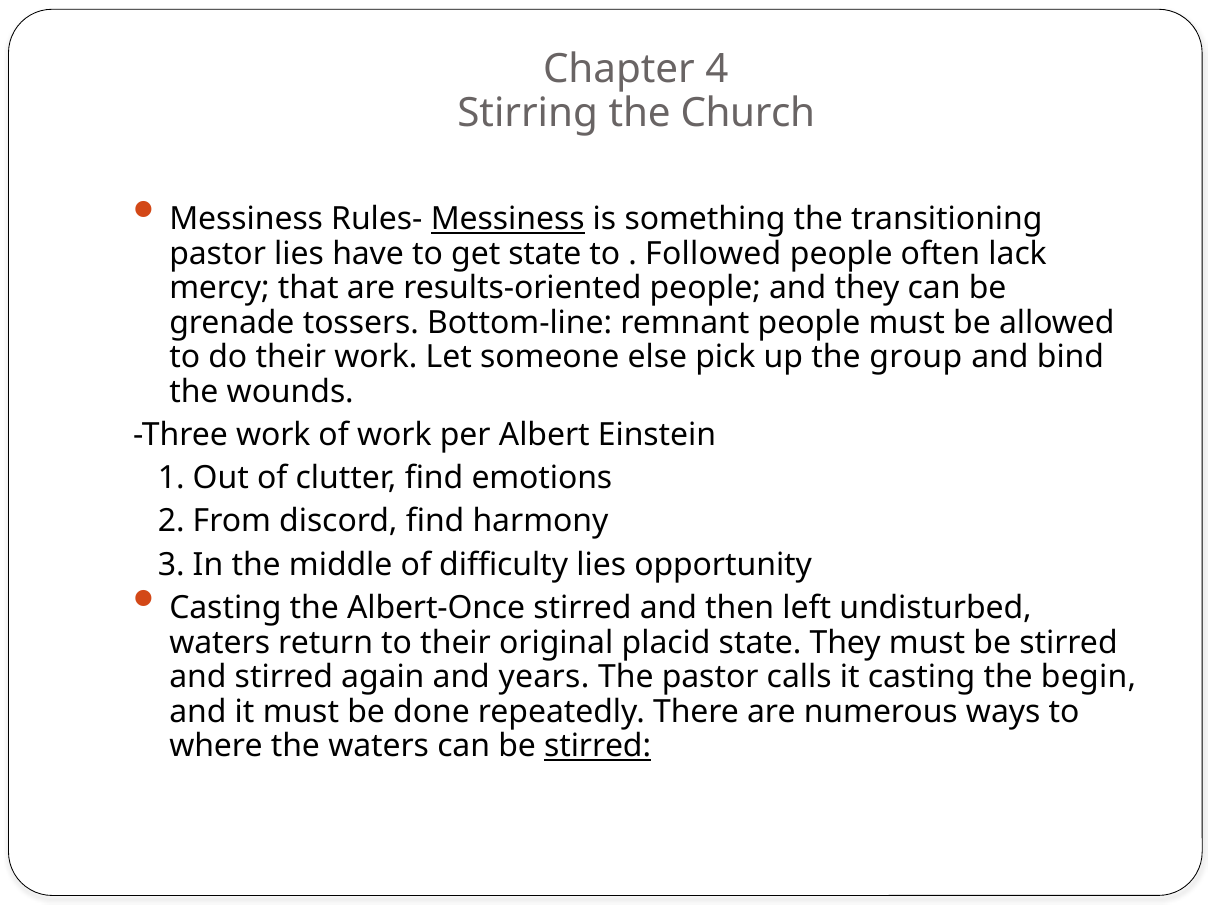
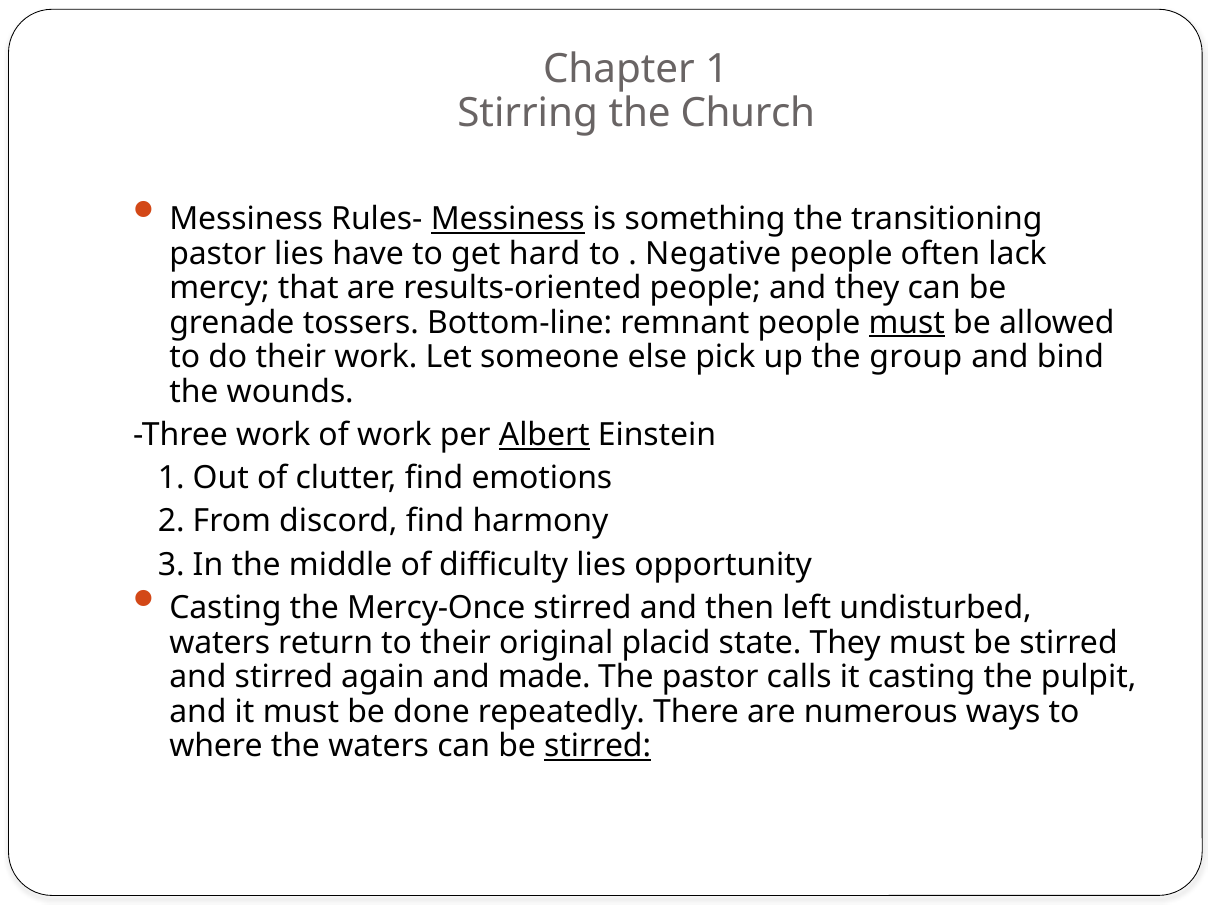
Chapter 4: 4 -> 1 (717, 69)
get state: state -> hard (545, 254)
Followed: Followed -> Negative (713, 254)
must underline: none -> present (907, 323)
Albert underline: none -> present (544, 435)
Albert-Once: Albert-Once -> Mercy-Once (436, 608)
years: years -> made (544, 677)
begin: begin -> pulpit (1089, 677)
